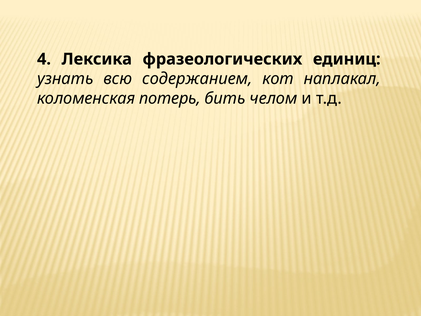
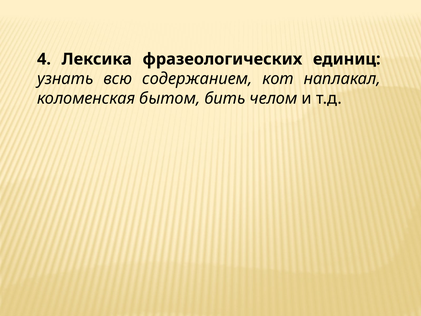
потерь: потерь -> бытом (170, 98)
